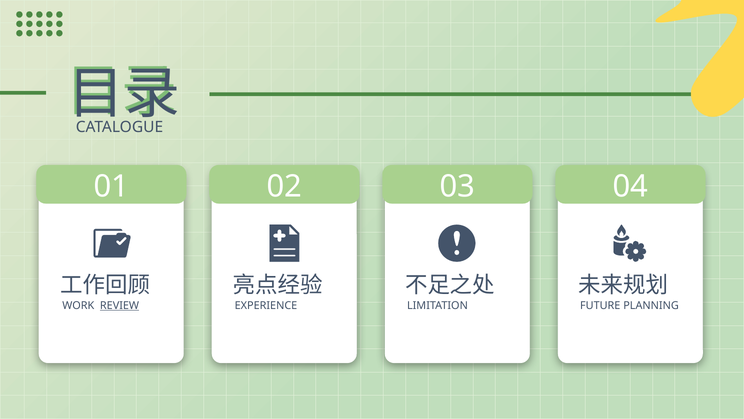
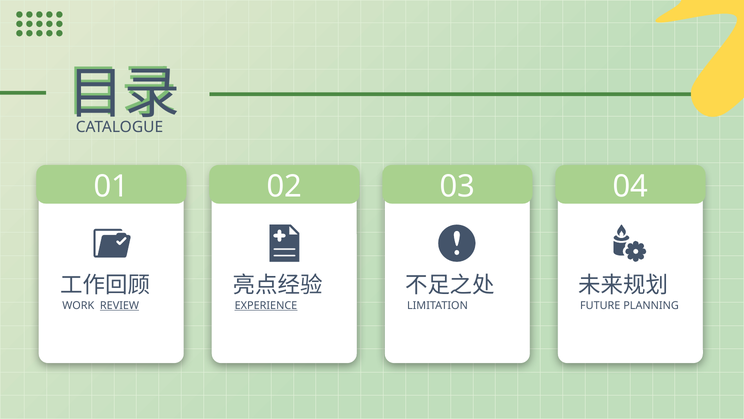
EXPERIENCE underline: none -> present (266, 305)
